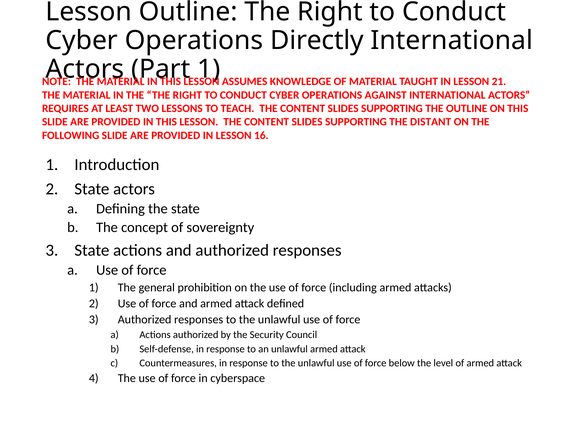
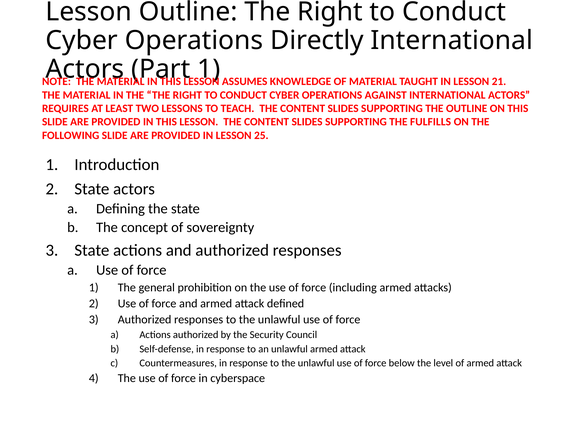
DISTANT: DISTANT -> FULFILLS (431, 122)
16: 16 -> 25 (261, 136)
